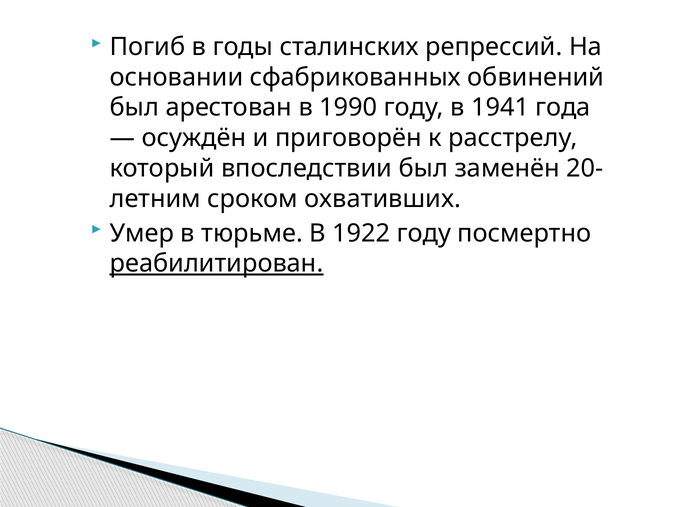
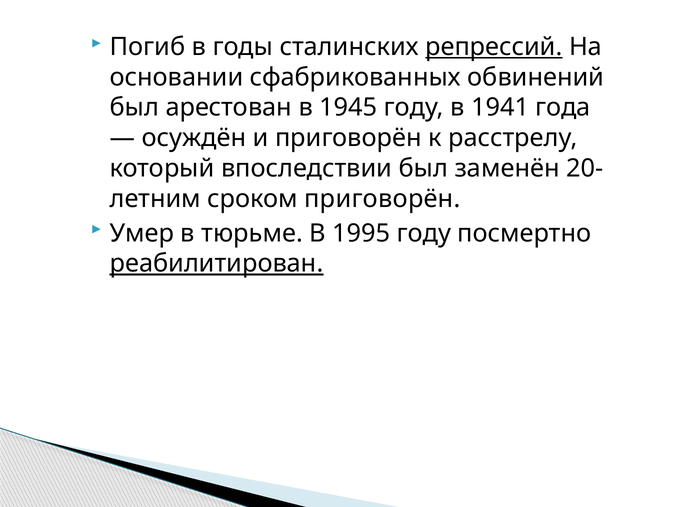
репрессий underline: none -> present (494, 47)
1990: 1990 -> 1945 (348, 108)
сроком охвативших: охвативших -> приговорён (382, 199)
1922: 1922 -> 1995 (361, 233)
